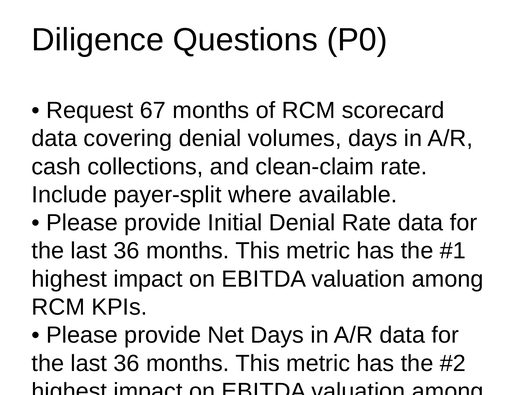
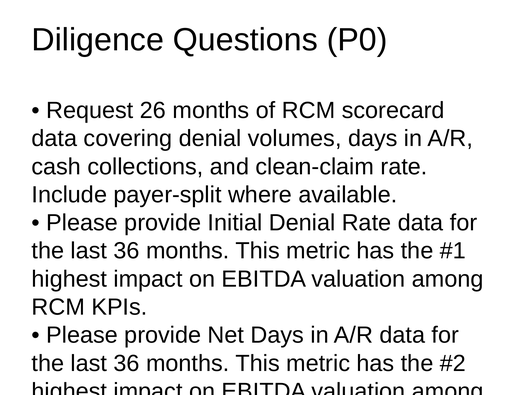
67: 67 -> 26 (153, 111)
